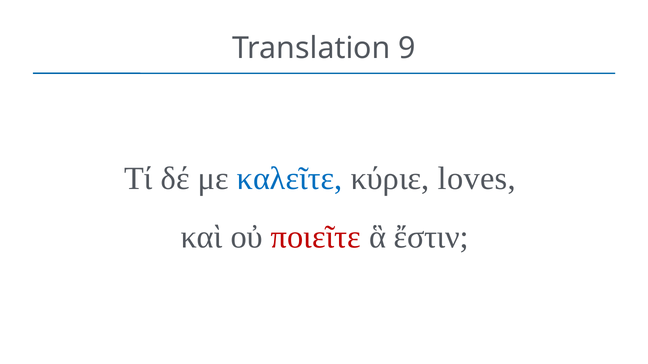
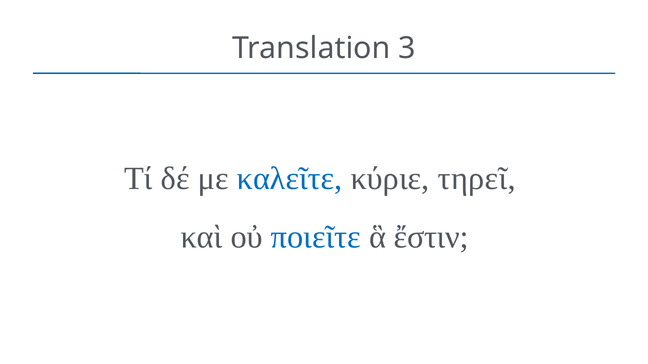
9: 9 -> 3 (407, 48)
loves: loves -> τηρεῖ (477, 179)
ποιεῖτε colour: red -> blue (316, 237)
